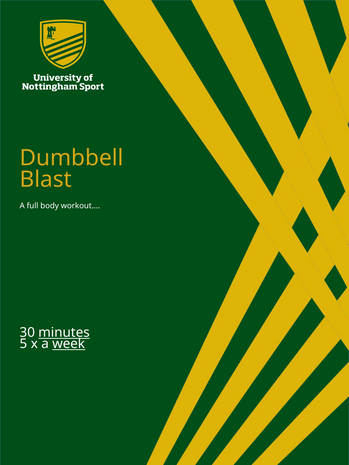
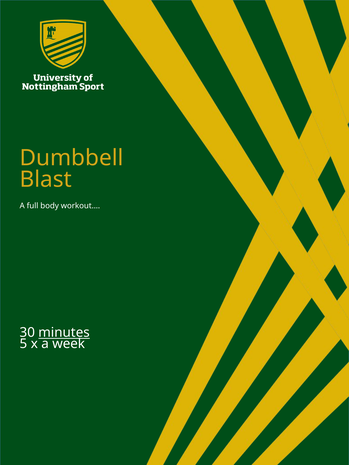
week underline: present -> none (69, 344)
